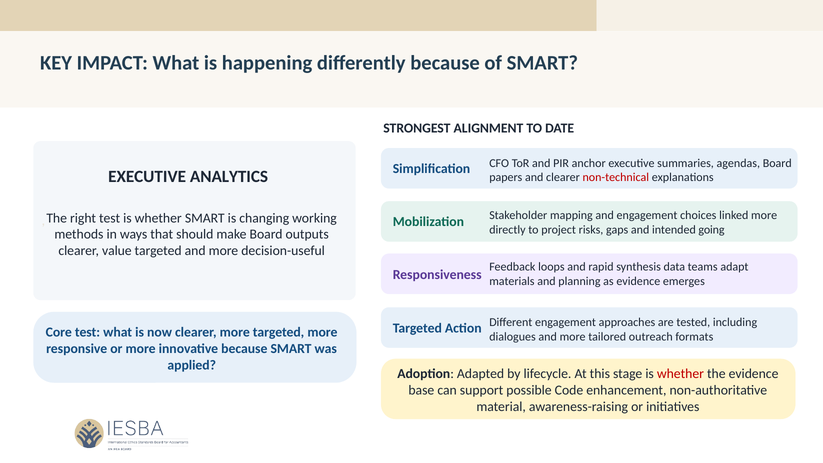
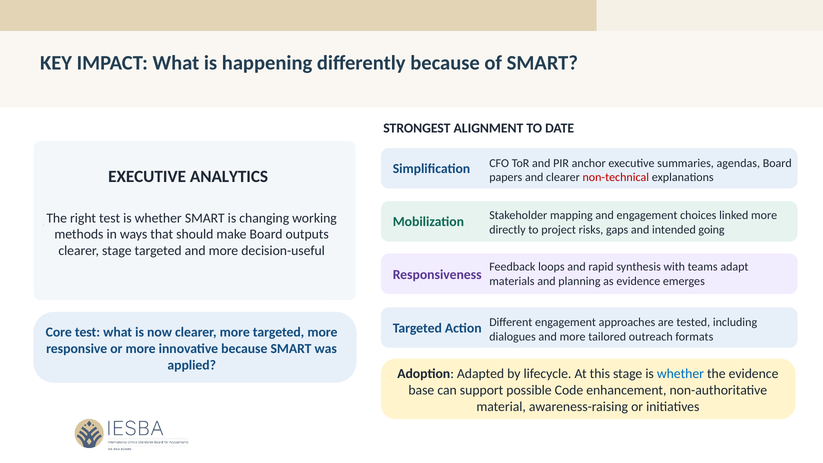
clearer value: value -> stage (117, 251)
data: data -> with (674, 267)
whether colour: red -> blue (680, 374)
